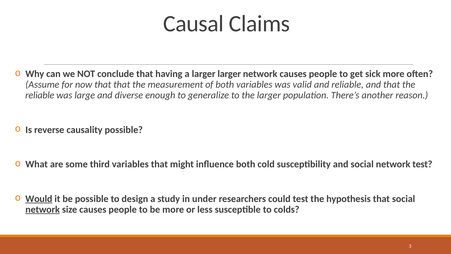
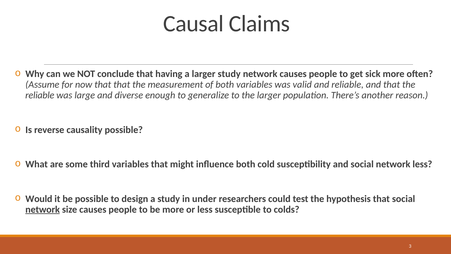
larger larger: larger -> study (229, 74)
network test: test -> less (422, 164)
Would underline: present -> none (39, 199)
